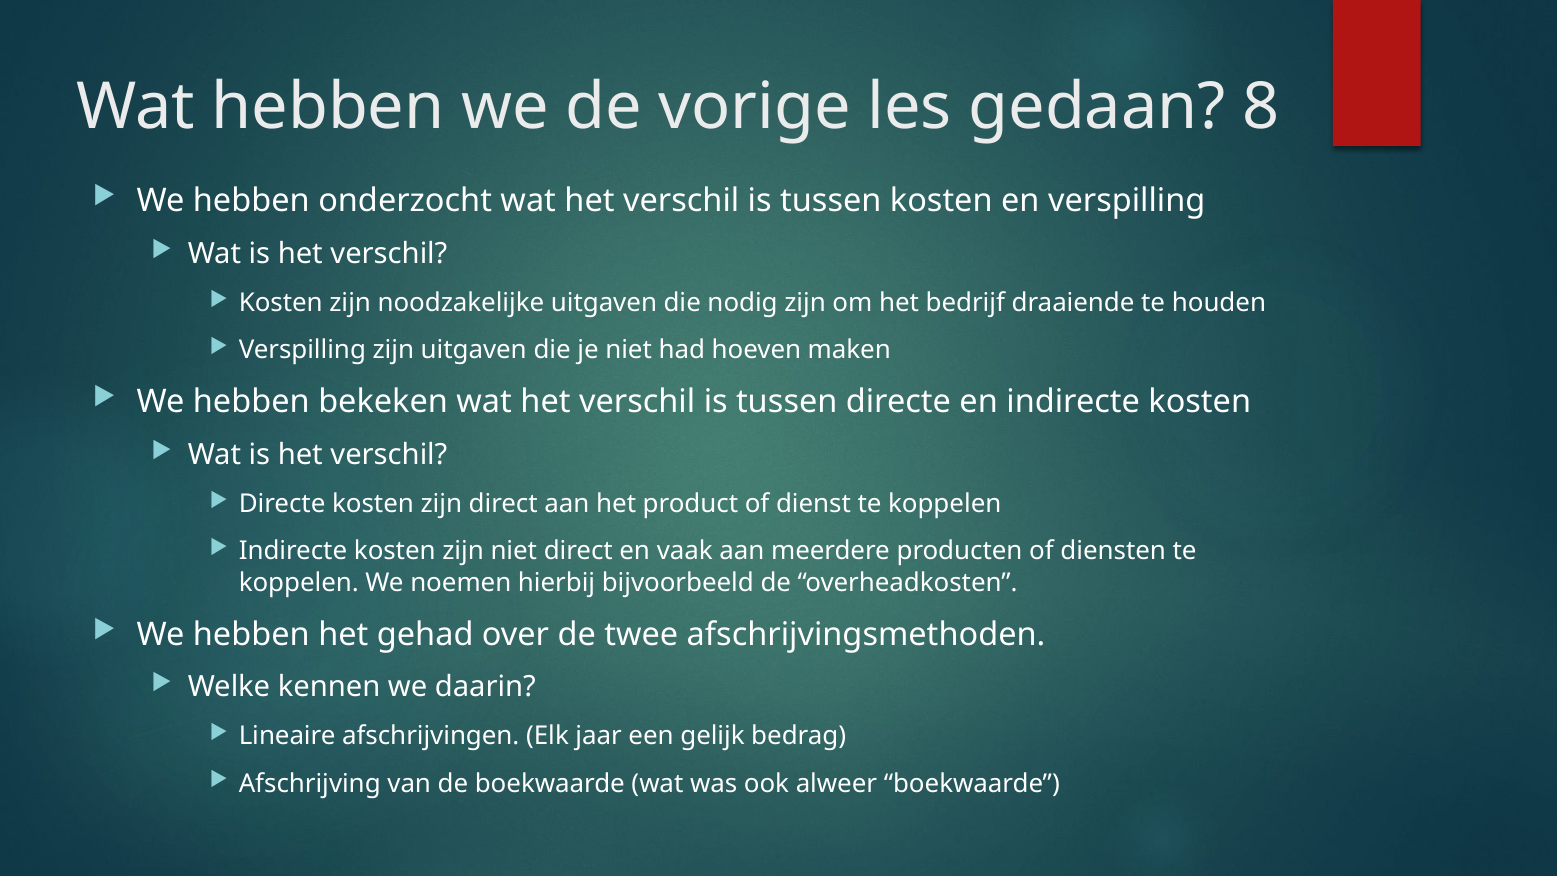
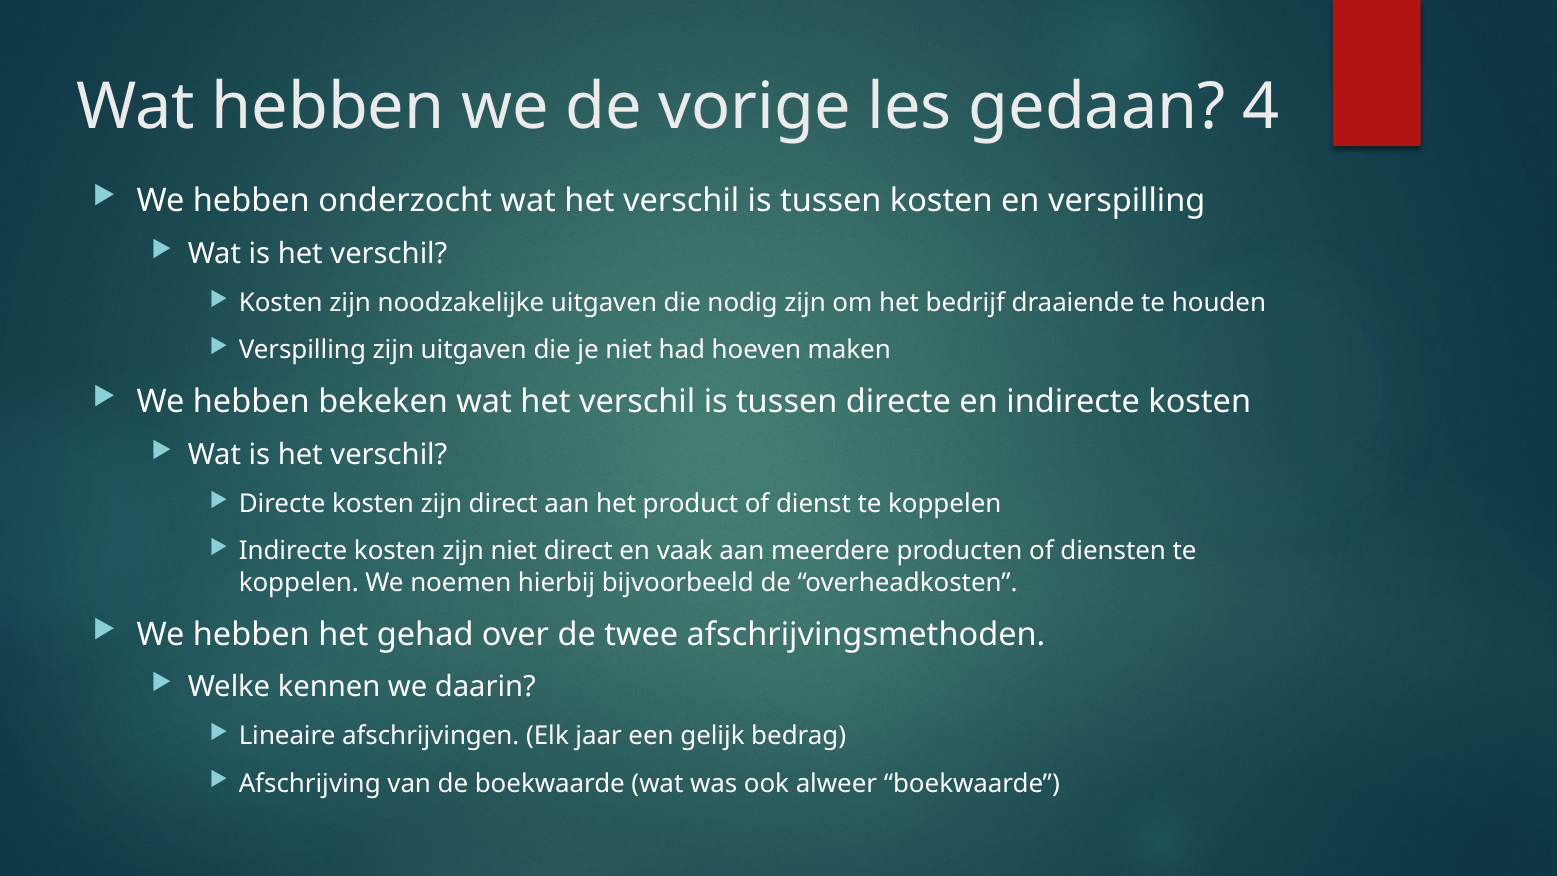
8: 8 -> 4 (1261, 107)
